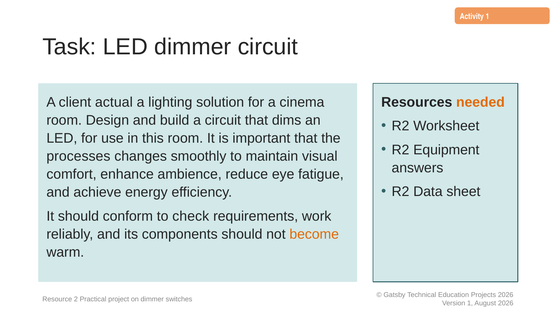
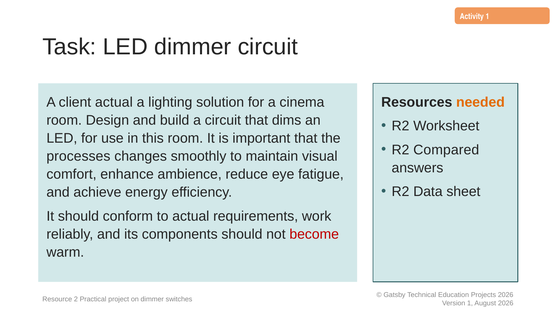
Equipment: Equipment -> Compared (446, 150)
to check: check -> actual (191, 216)
become colour: orange -> red (314, 234)
